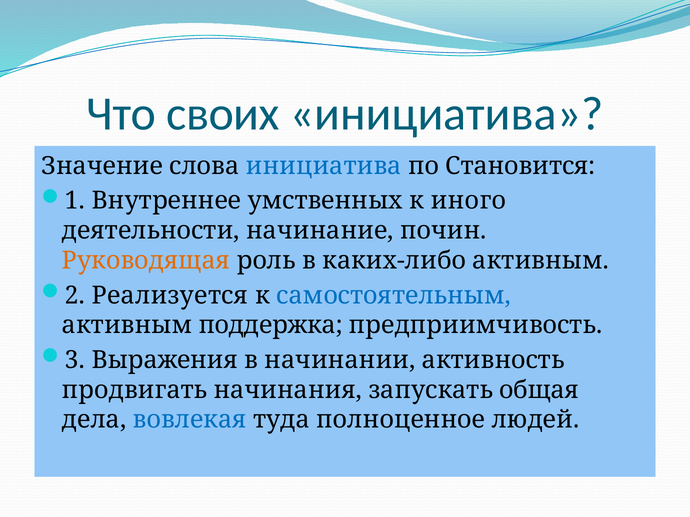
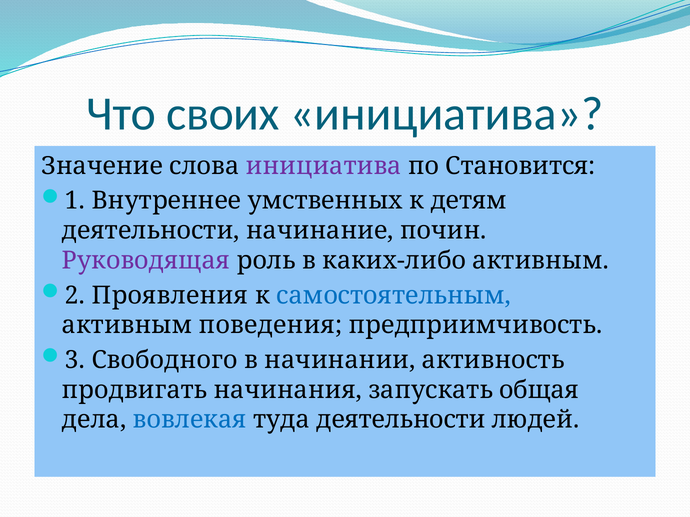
инициатива colour: blue -> purple (324, 166)
иного: иного -> детям (469, 201)
Руководящая colour: orange -> purple (146, 261)
Реализуется: Реализуется -> Проявления (170, 296)
поддержка: поддержка -> поведения (271, 325)
Выражения: Выражения -> Свободного (165, 360)
туда полноценное: полноценное -> деятельности (401, 420)
